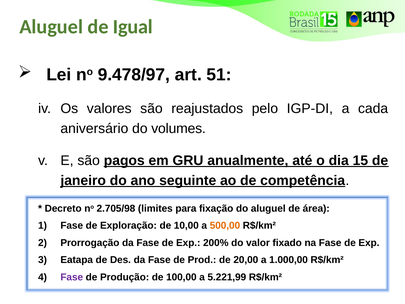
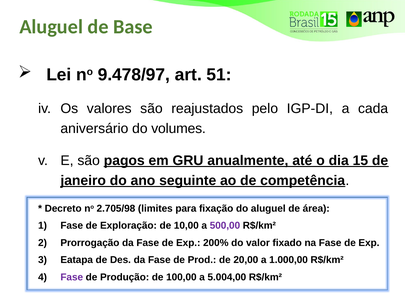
Igual: Igual -> Base (133, 27)
500,00 colour: orange -> purple (225, 226)
5.221,99: 5.221,99 -> 5.004,00 (227, 277)
